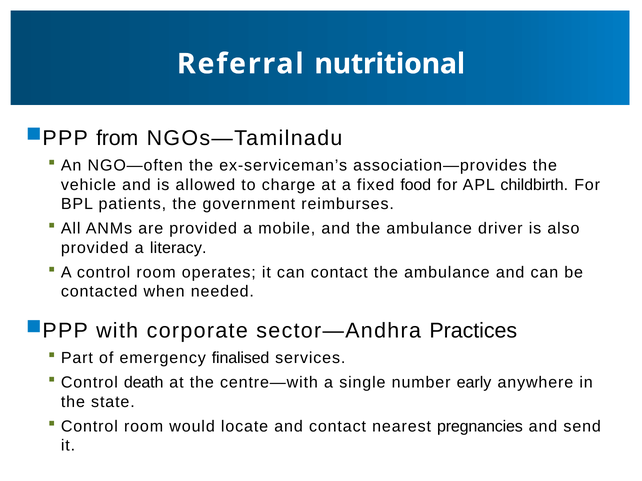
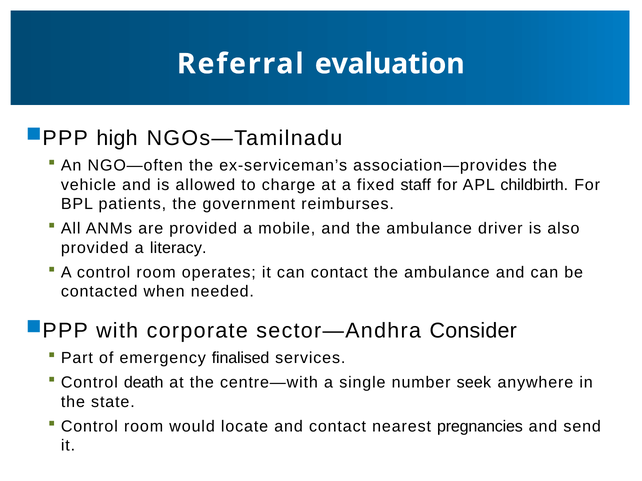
nutritional: nutritional -> evaluation (390, 64)
from: from -> high (117, 138)
food: food -> staff (416, 185)
Practices: Practices -> Consider (473, 331)
early: early -> seek (474, 383)
